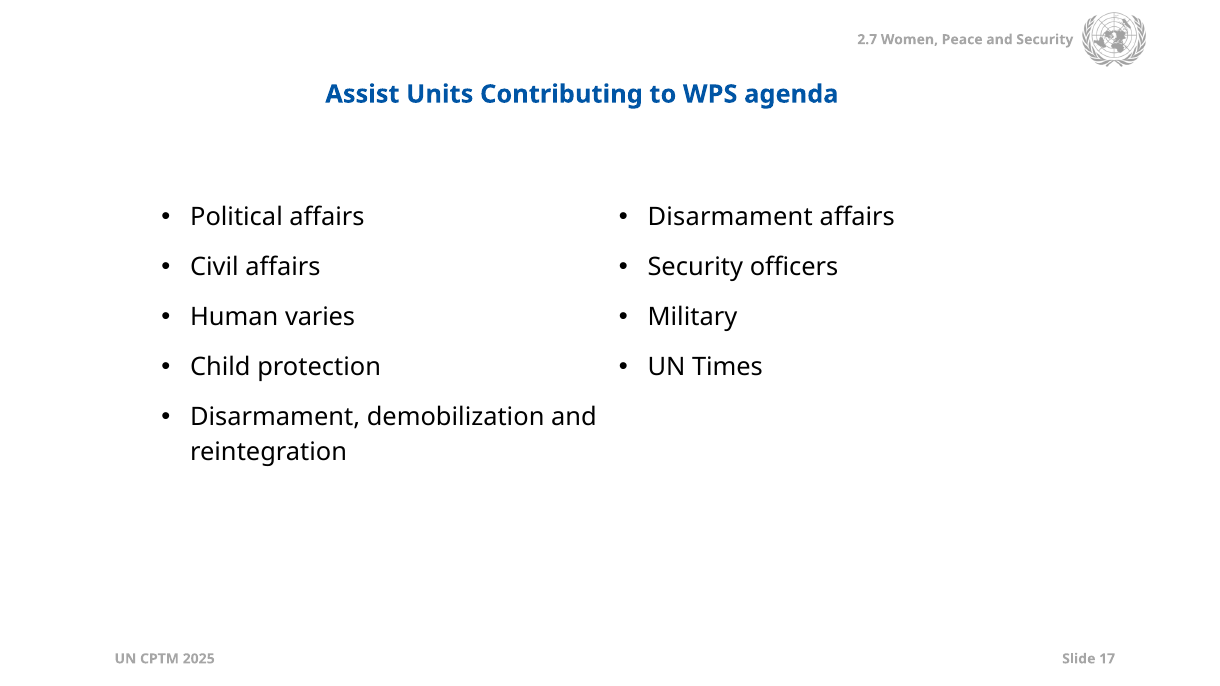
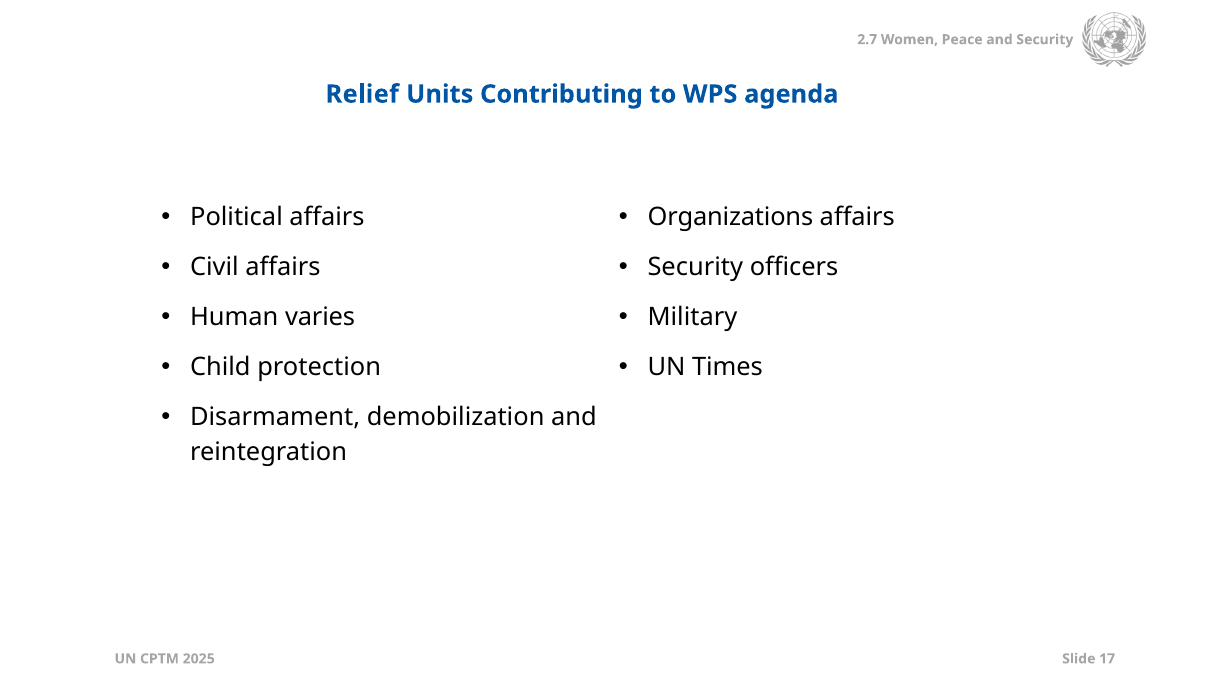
Assist: Assist -> Relief (362, 94)
Disarmament: Disarmament -> Organizations (730, 217)
